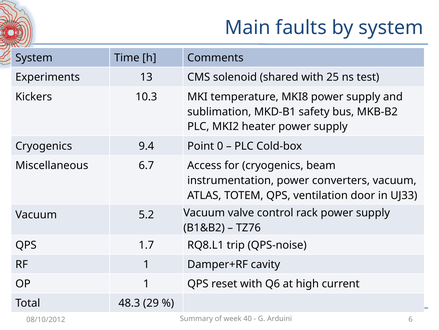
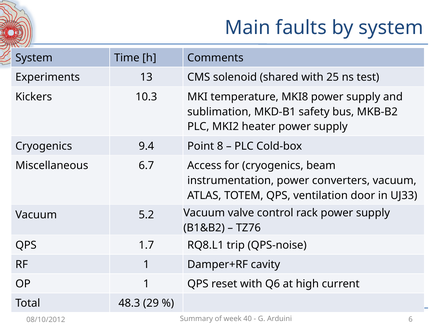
0: 0 -> 8 (220, 146)
